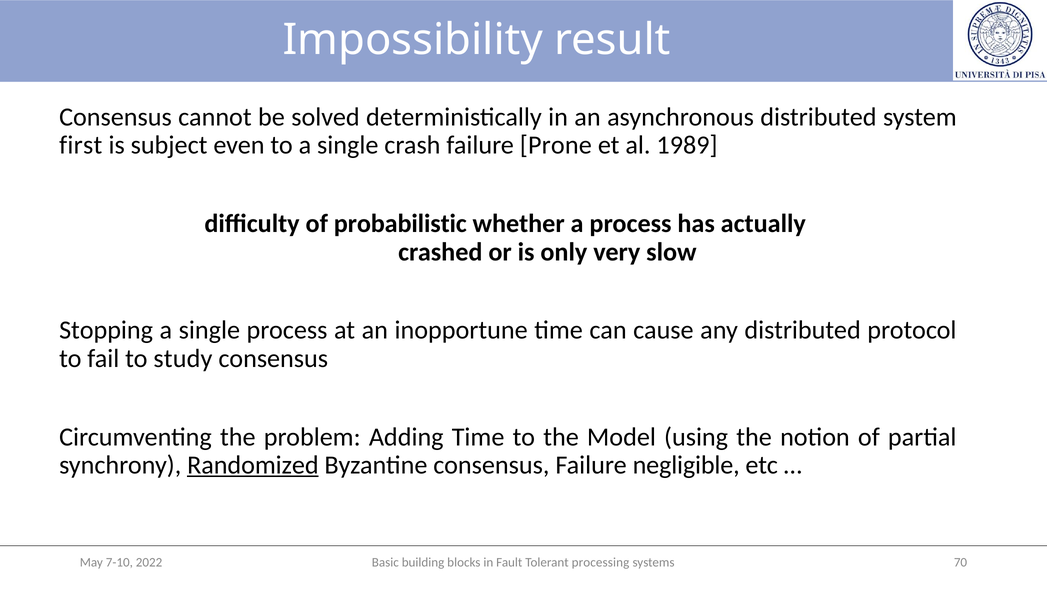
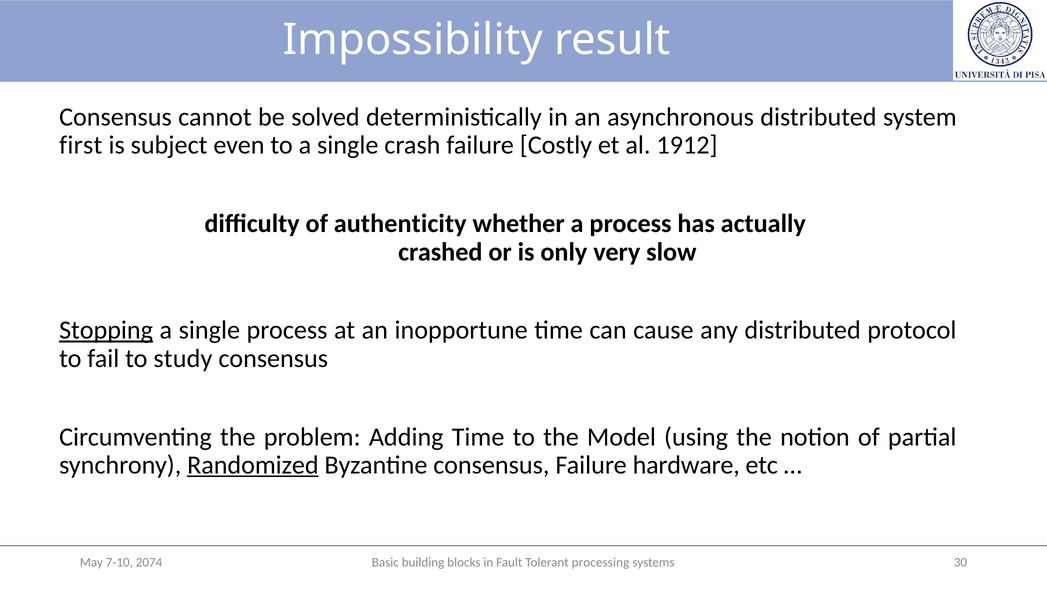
Prone: Prone -> Costly (556, 145)
1989: 1989 -> 1912 (687, 145)
probabilistic: probabilistic -> authenticity (400, 224)
Stopping underline: none -> present (106, 330)
negligible: negligible -> hardware (686, 465)
70: 70 -> 30 (961, 562)
2022: 2022 -> 2074 (149, 562)
